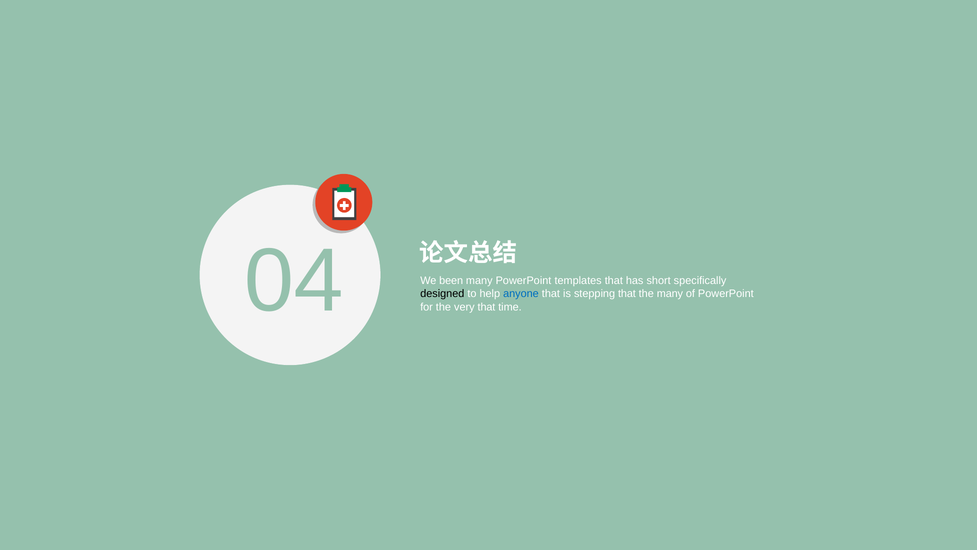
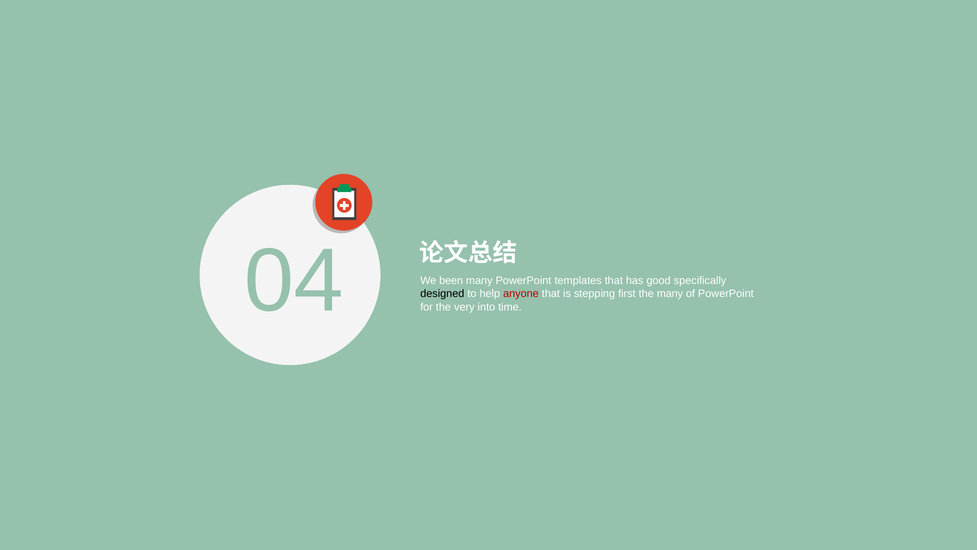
short: short -> good (659, 281)
anyone colour: blue -> red (521, 294)
stepping that: that -> first (627, 294)
very that: that -> into (486, 307)
